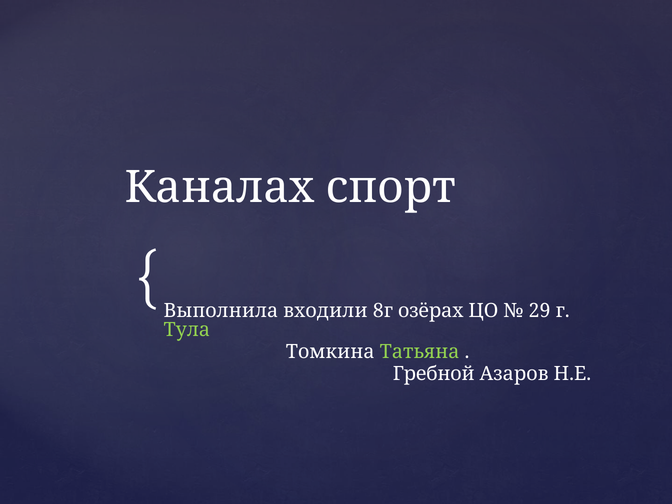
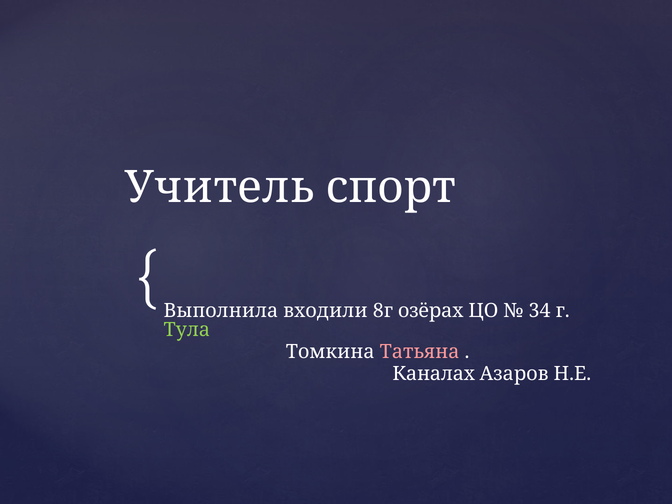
Каналах: Каналах -> Учитель (219, 187)
29: 29 -> 34 (540, 311)
Татьяна colour: light green -> pink (420, 352)
Гребной: Гребной -> Каналах (434, 374)
